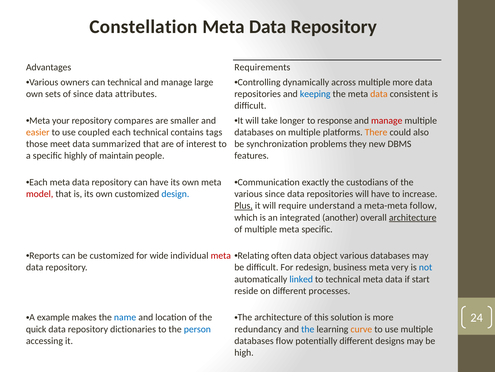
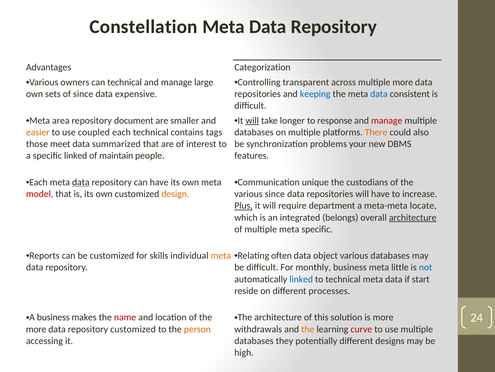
Requirements: Requirements -> Categorization (262, 67)
dynamically: dynamically -> transparent (306, 82)
attributes: attributes -> expensive (136, 94)
data colour: orange -> blue (379, 94)
your: your -> area (61, 120)
compares: compares -> document (134, 120)
will underline: none -> present (252, 120)
they: they -> your (358, 144)
specific highly: highly -> linked (76, 155)
data underline: none -> present (81, 182)
exactly: exactly -> unique (315, 182)
design colour: blue -> orange (175, 194)
understand: understand -> department (332, 205)
follow: follow -> locate (423, 205)
another: another -> belongs (340, 217)
wide: wide -> skills (159, 255)
meta colour: red -> orange (221, 255)
redesign: redesign -> monthly (313, 267)
very: very -> little (400, 267)
A example: example -> business (53, 317)
name colour: blue -> red (125, 317)
quick: quick -> more (36, 329)
repository dictionaries: dictionaries -> customized (133, 329)
person colour: blue -> orange (197, 329)
redundancy: redundancy -> withdrawals (258, 329)
the colour: blue -> orange (308, 329)
curve colour: orange -> red (361, 329)
flow: flow -> they (285, 340)
